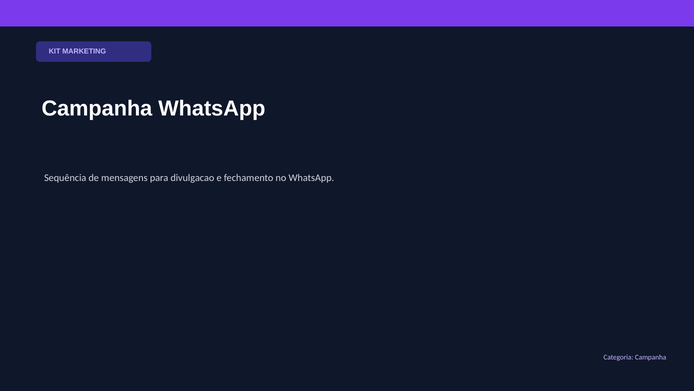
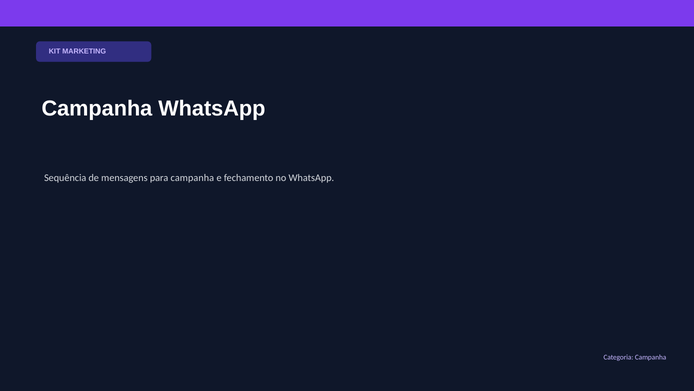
para divulgacao: divulgacao -> campanha (192, 178)
